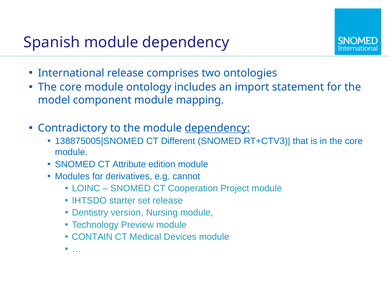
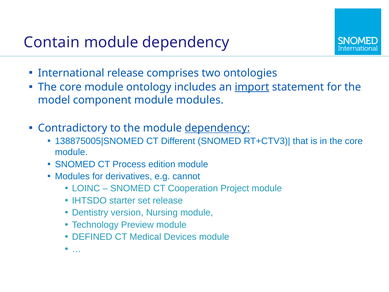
Spanish: Spanish -> Contain (52, 42)
import underline: none -> present (252, 87)
module mapping: mapping -> modules (200, 100)
Attribute: Attribute -> Process (129, 164)
CONTAIN: CONTAIN -> DEFINED (92, 237)
